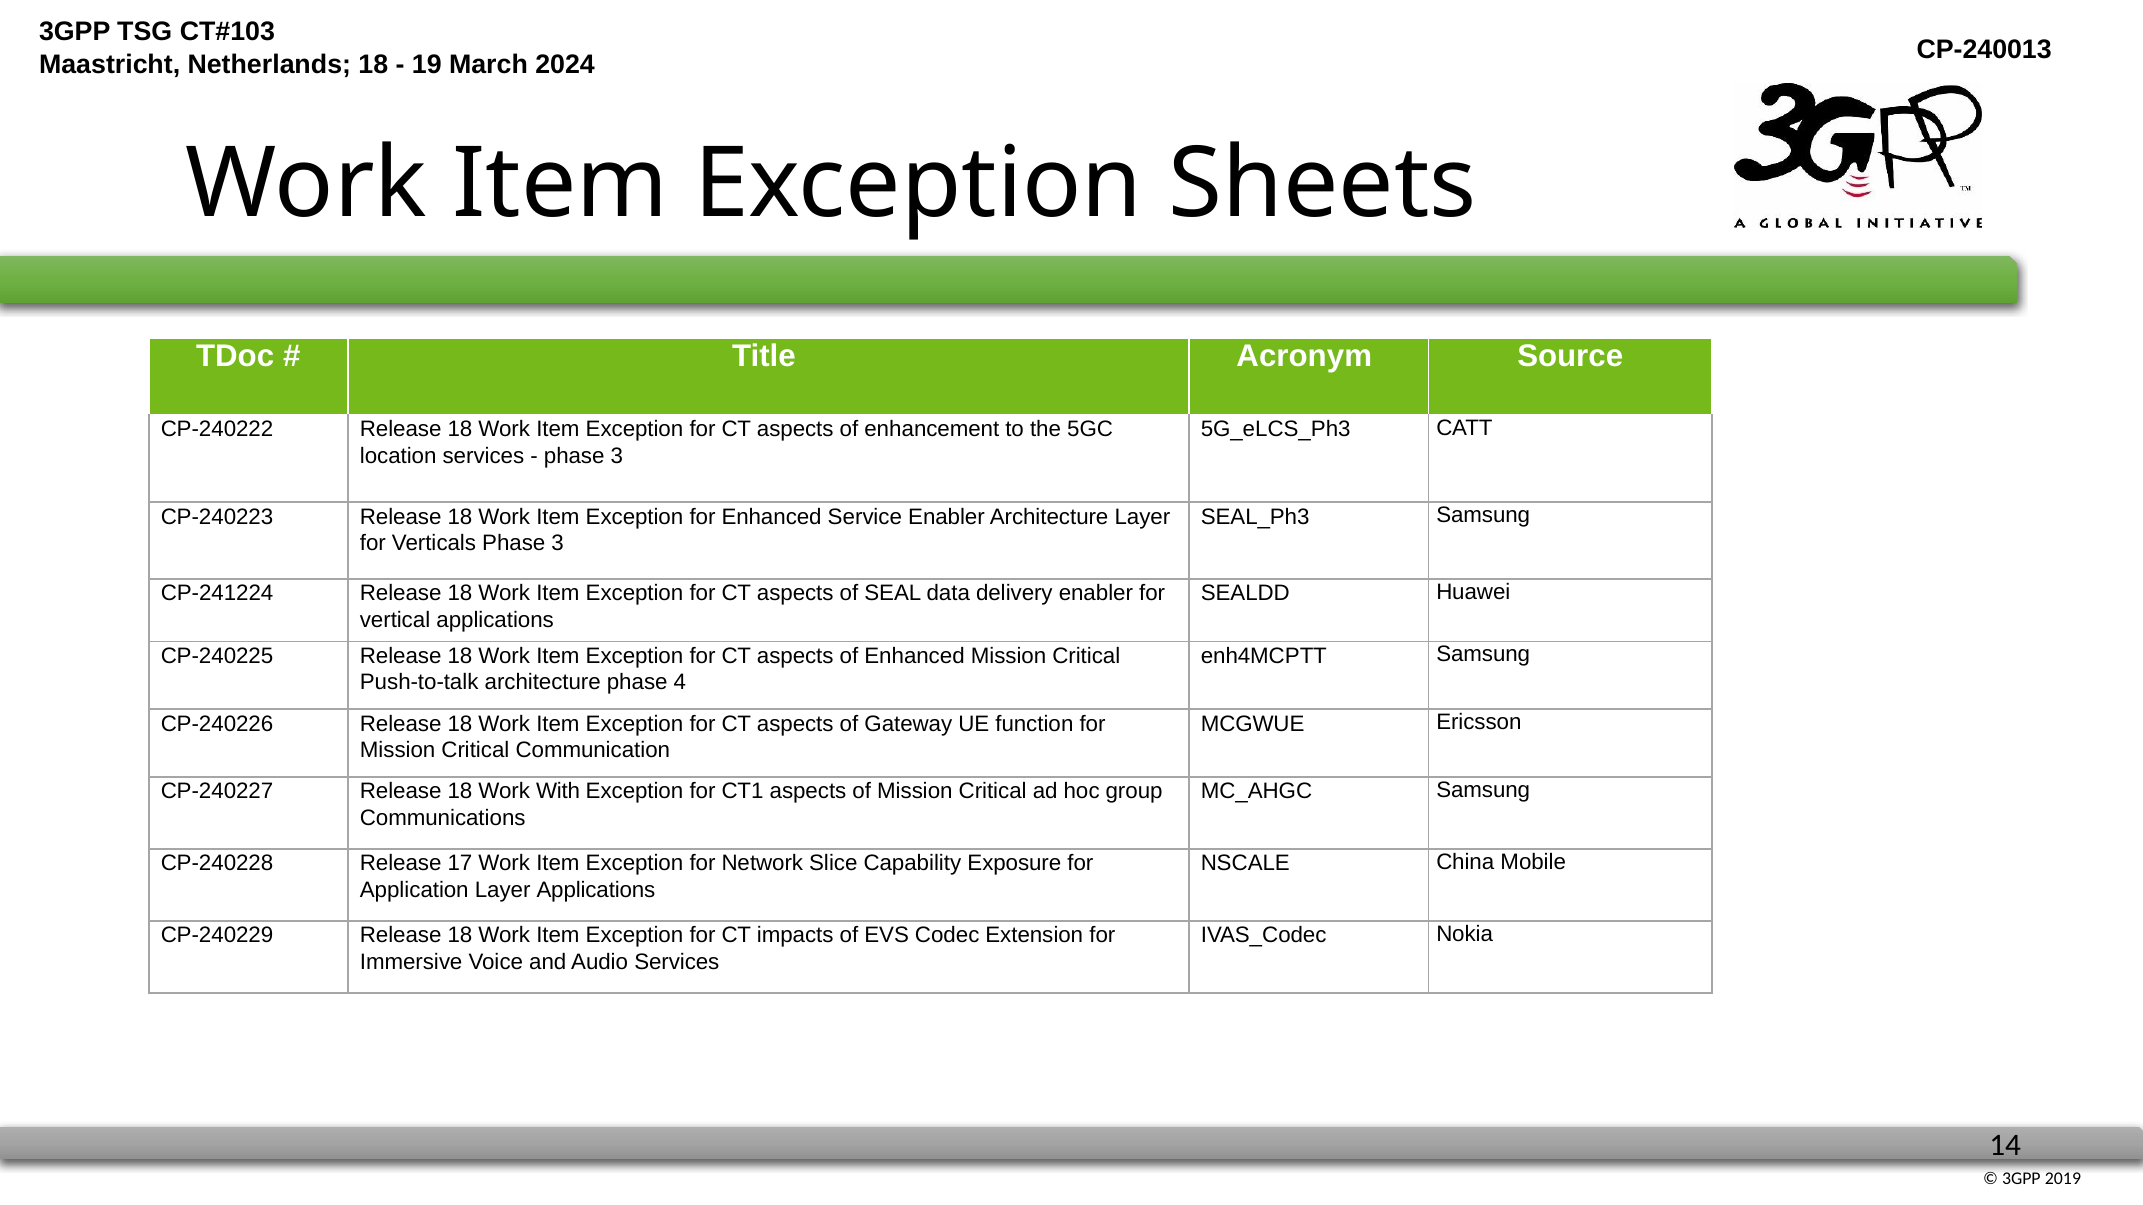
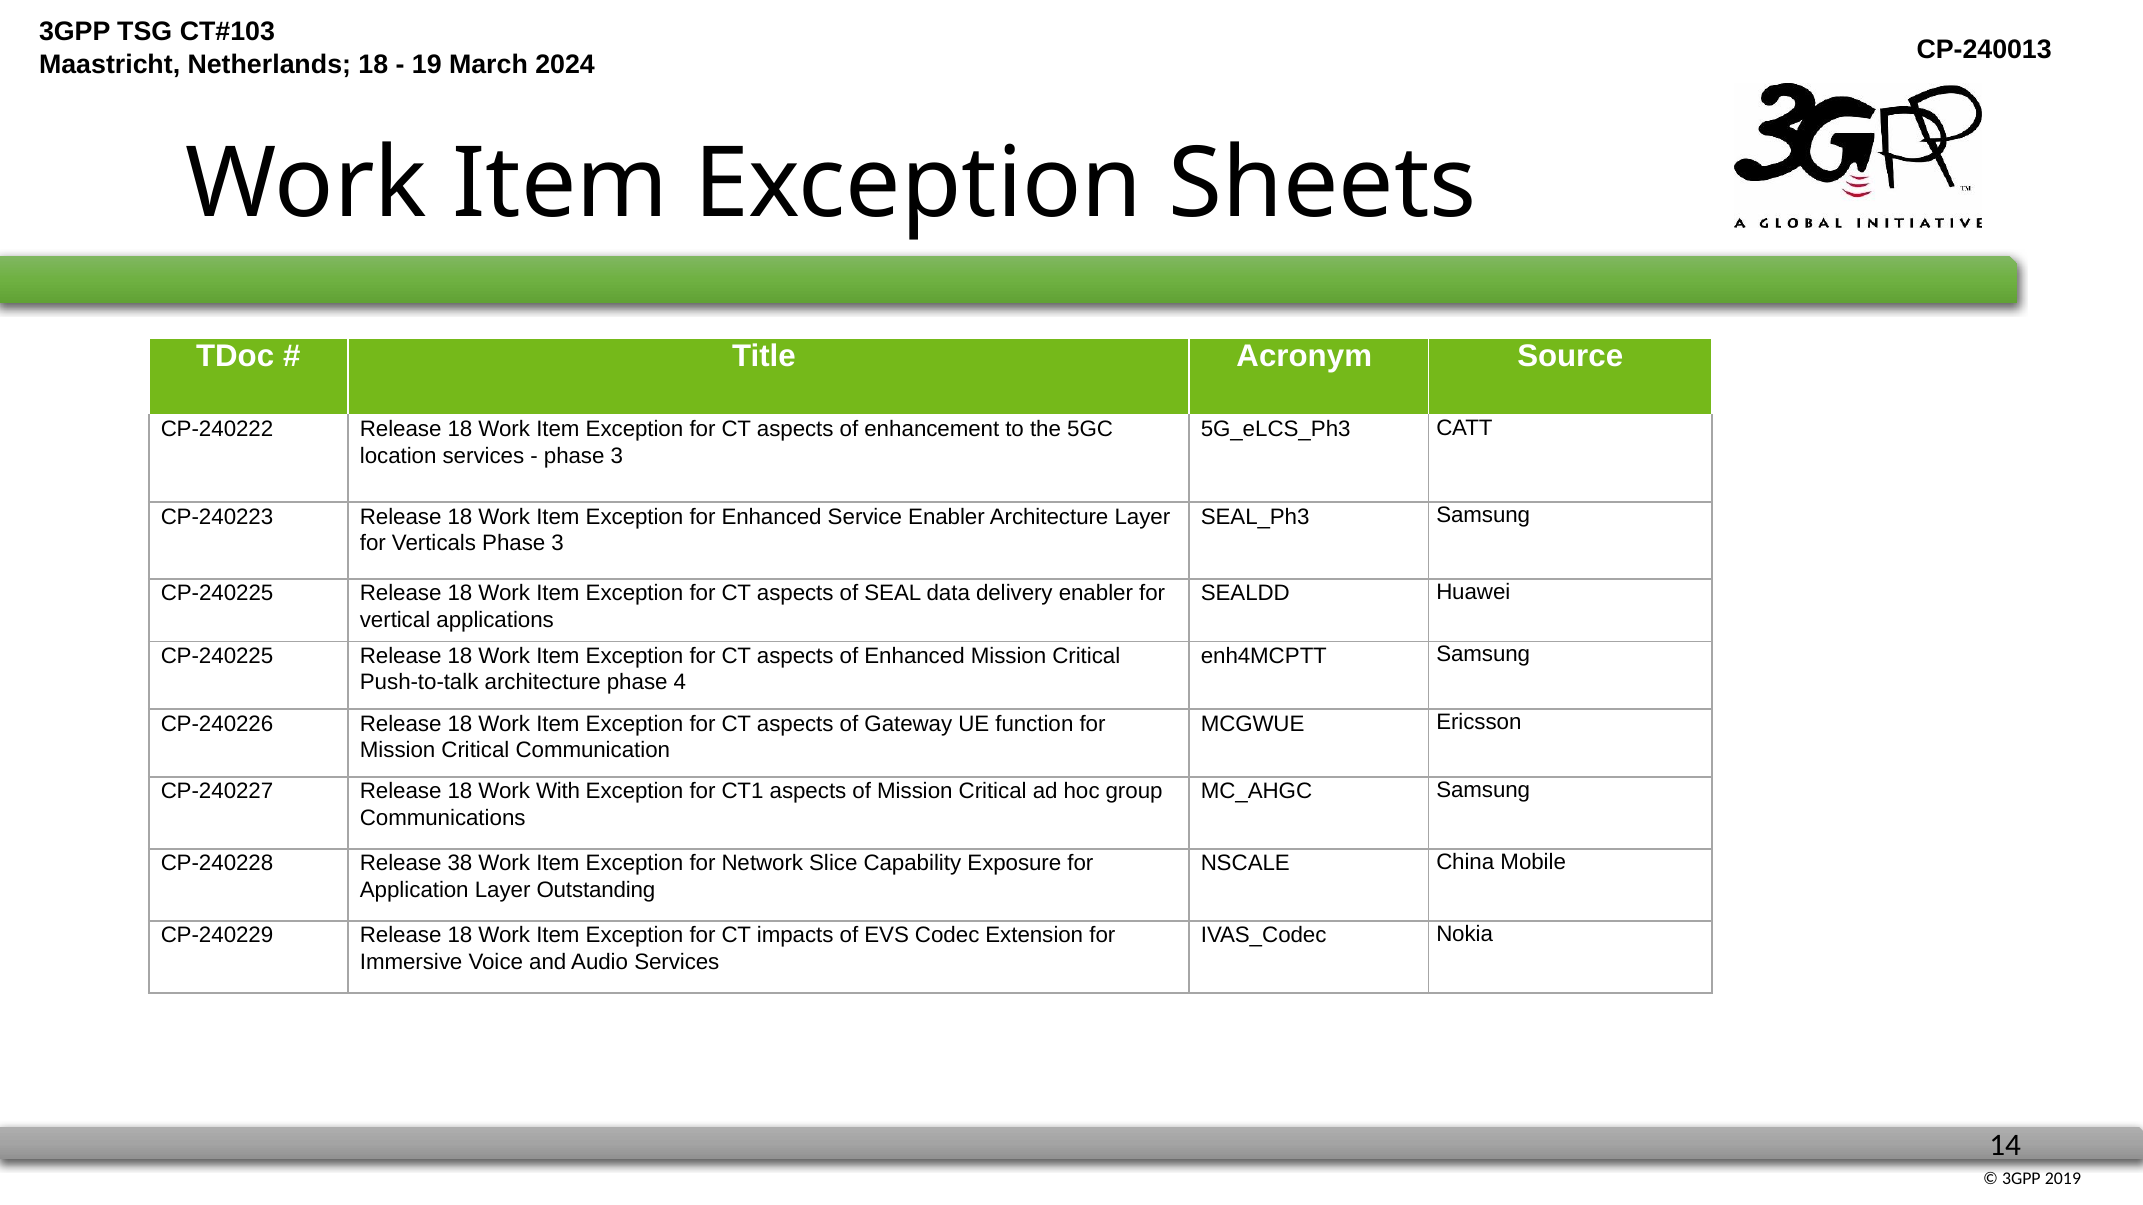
CP-241224: CP-241224 -> CP-240225 (217, 594)
17: 17 -> 38 (460, 864)
Layer Applications: Applications -> Outstanding (596, 890)
